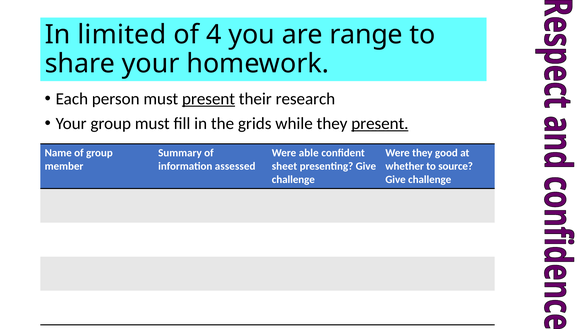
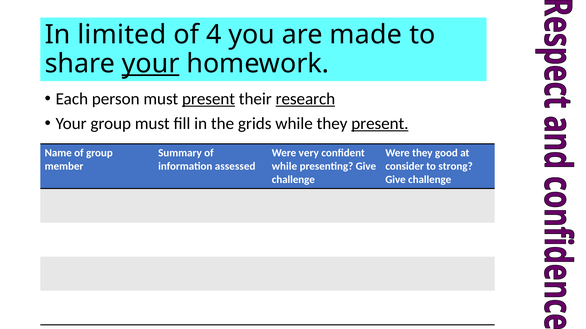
range: range -> made (366, 35)
your underline: none -> present (151, 64)
research underline: none -> present (305, 99)
able: able -> very (309, 153)
sheet: sheet -> while (284, 167)
whether: whether -> consider (405, 167)
source: source -> strong (456, 167)
